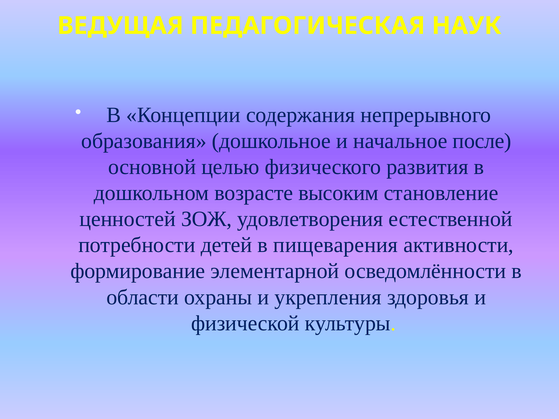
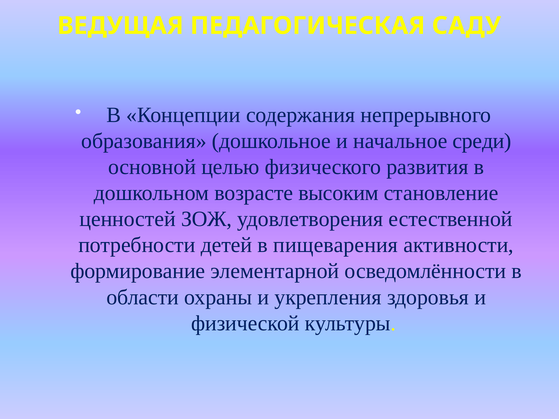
НАУК: НАУК -> САДУ (466, 26)
после: после -> среди (482, 141)
